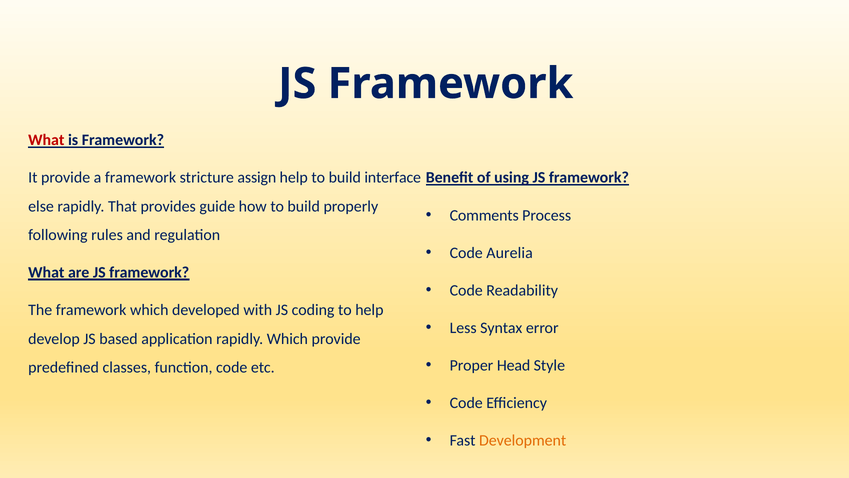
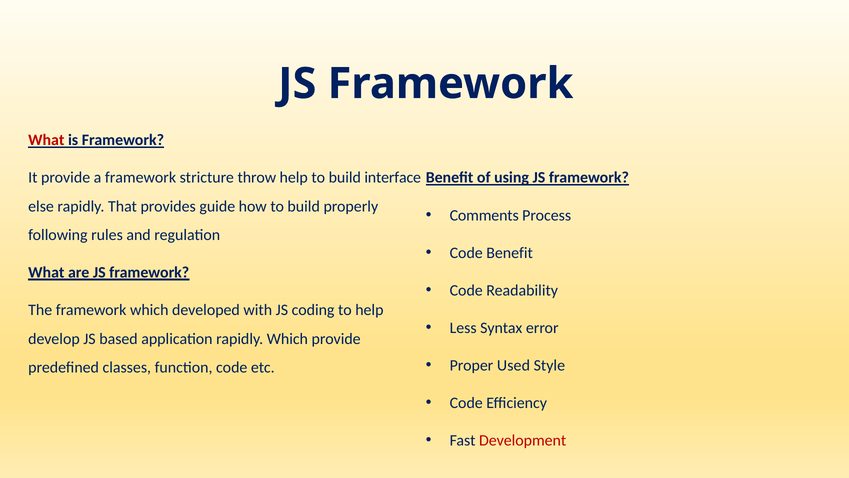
assign: assign -> throw (257, 178)
Code Aurelia: Aurelia -> Benefit (510, 253)
Head: Head -> Used (513, 365)
Development colour: orange -> red (523, 440)
